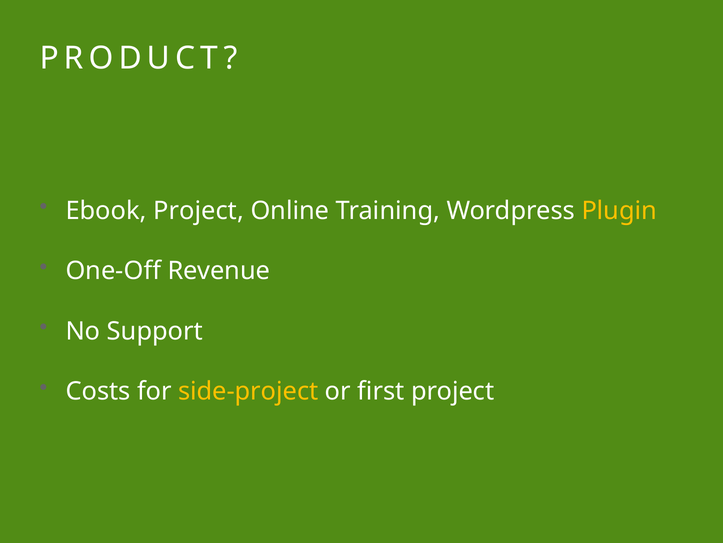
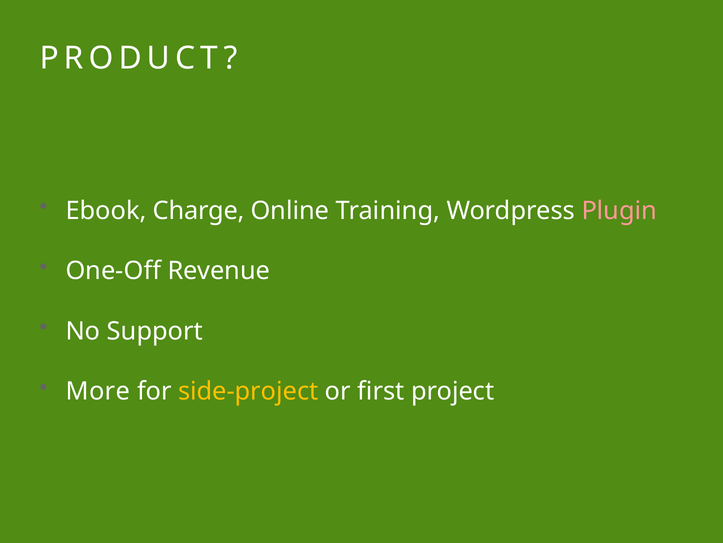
Ebook Project: Project -> Charge (199, 211)
Plugin colour: yellow -> pink (619, 211)
Costs: Costs -> More (98, 391)
